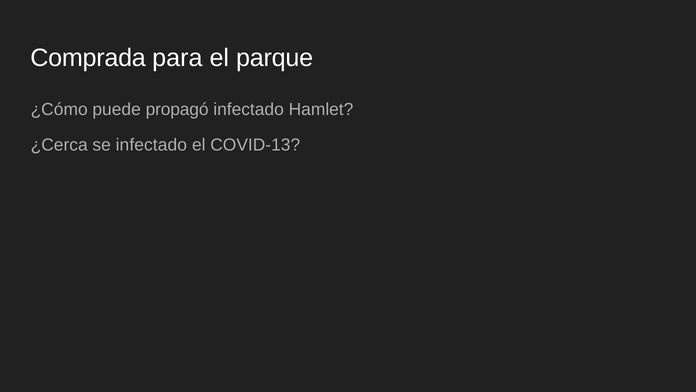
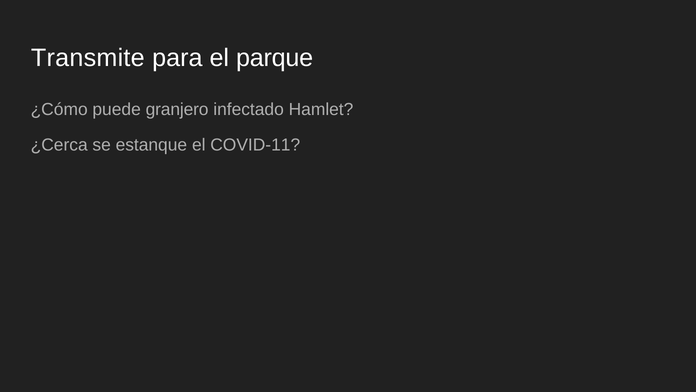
Comprada: Comprada -> Transmite (88, 58)
propagó: propagó -> granjero (177, 109)
se infectado: infectado -> estanque (151, 145)
COVID-13: COVID-13 -> COVID-11 (255, 145)
